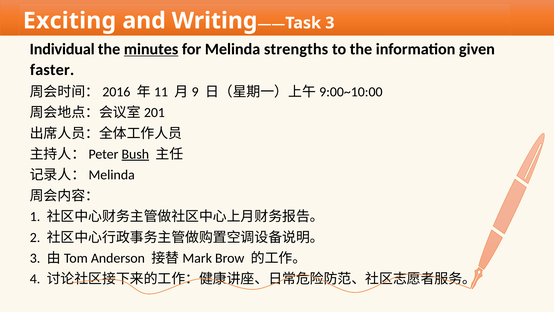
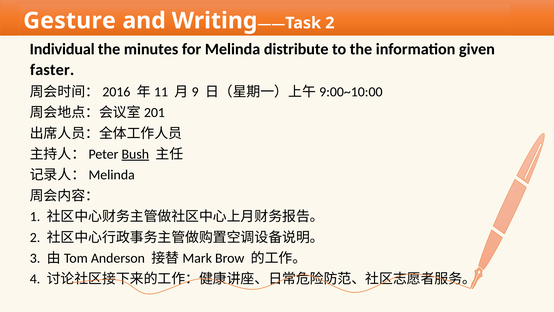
Exciting: Exciting -> Gesture (70, 21)
3: 3 -> 2 (330, 23)
minutes underline: present -> none (151, 49)
strengths: strengths -> distribute (296, 49)
